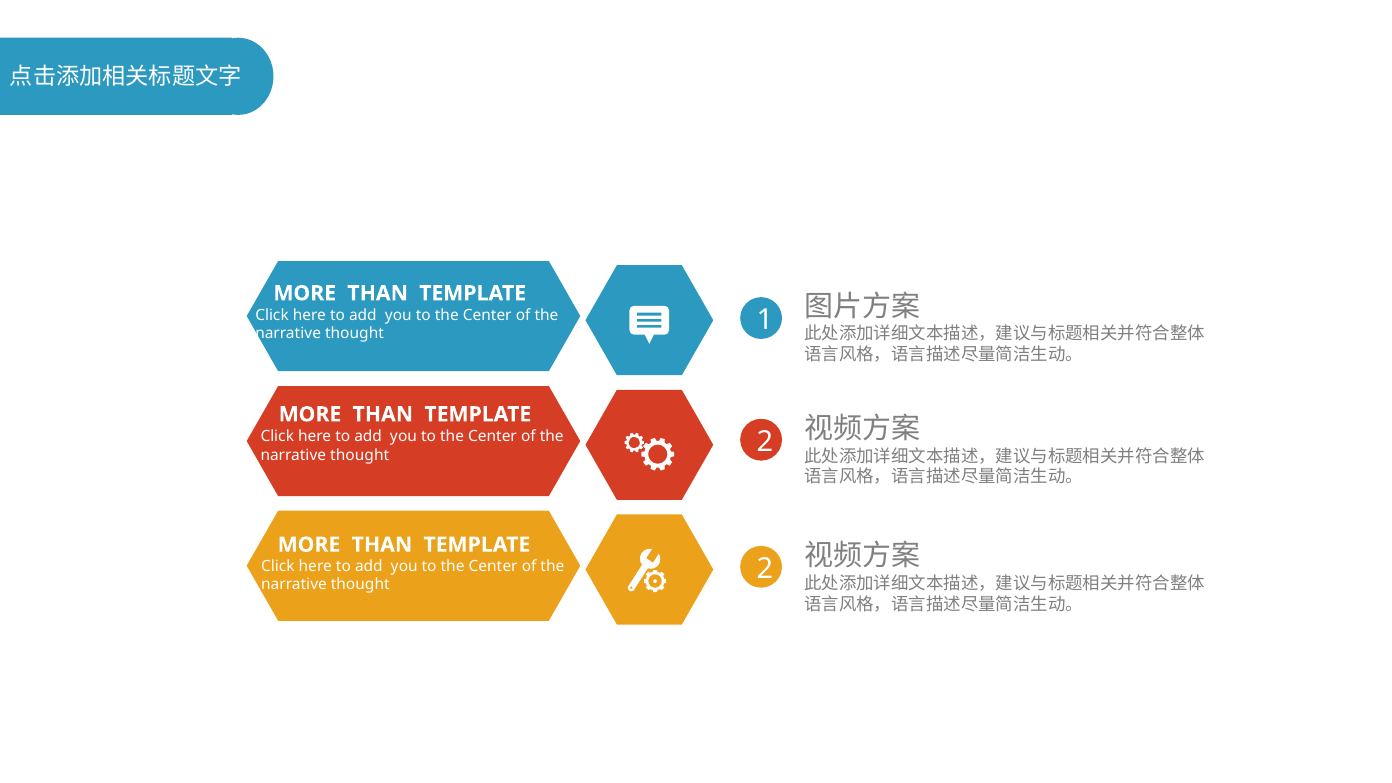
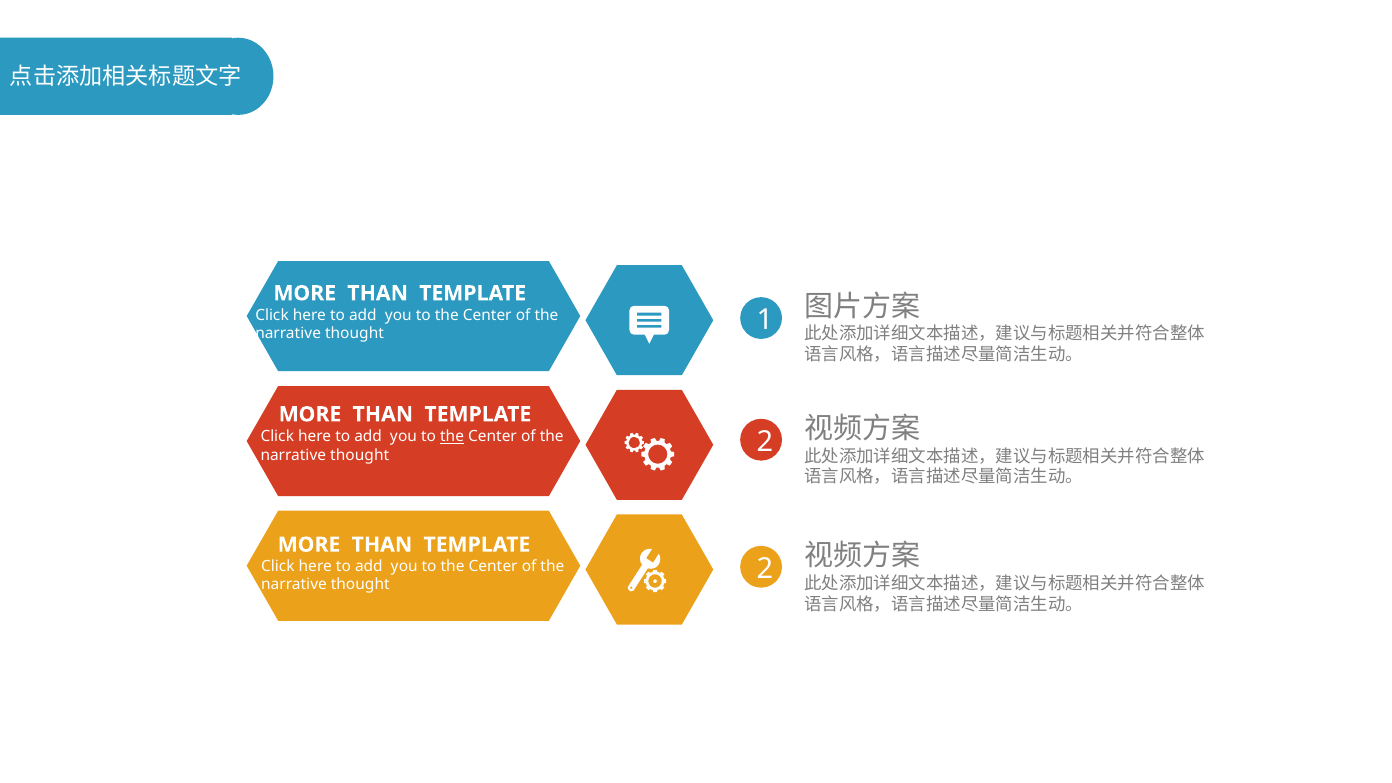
the underline: none -> present (452, 436)
